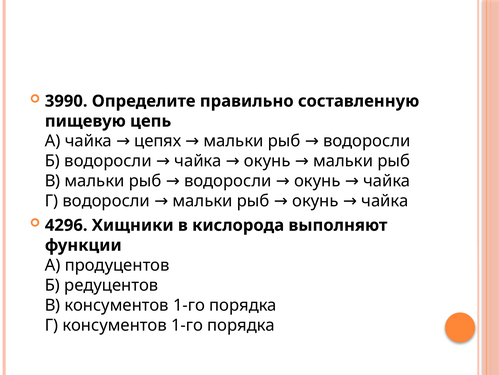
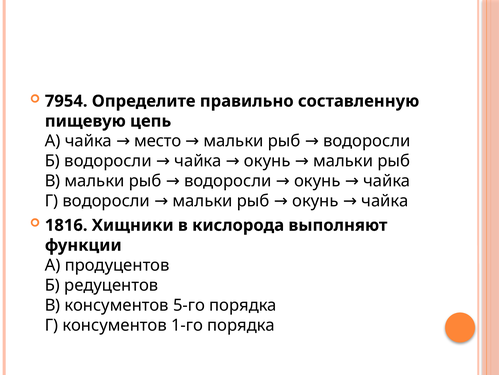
3990: 3990 -> 7954 (66, 101)
цепях: цепях -> место (158, 141)
4296: 4296 -> 1816 (66, 225)
В консументов 1-го: 1-го -> 5-го (189, 305)
